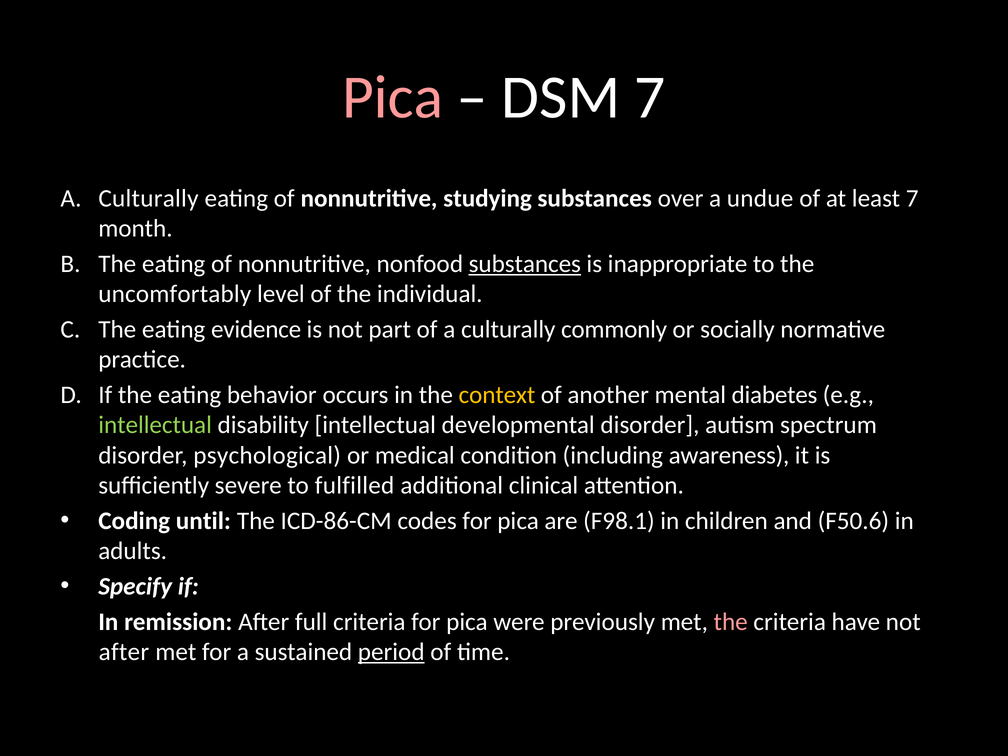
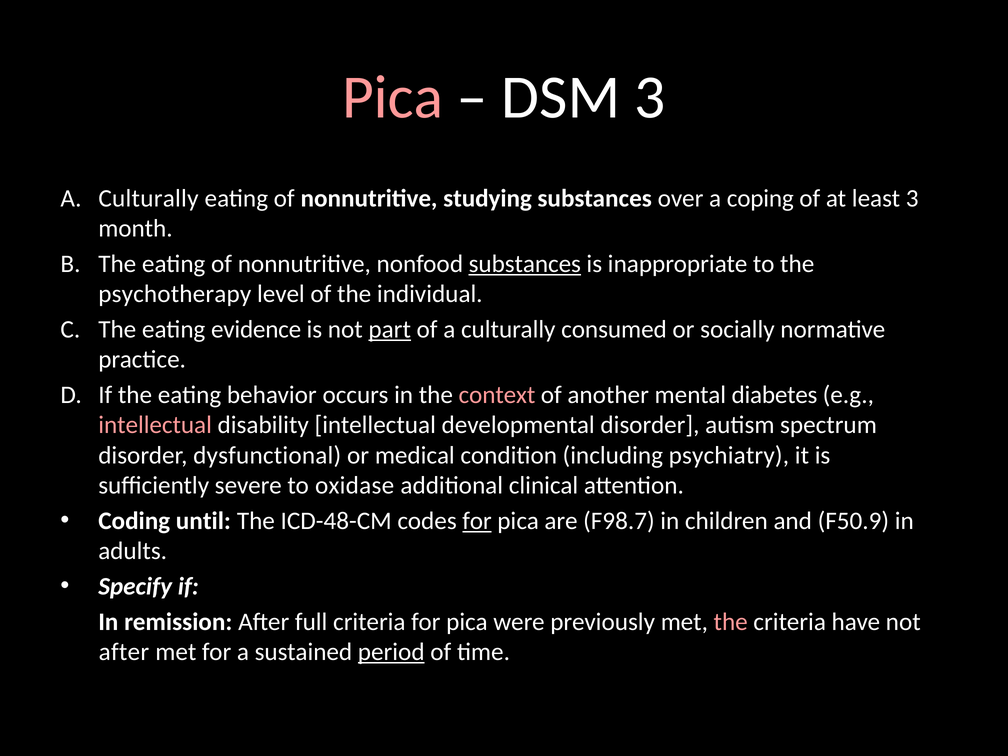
DSM 7: 7 -> 3 (650, 98)
undue: undue -> coping (760, 198)
least 7: 7 -> 3 (912, 198)
uncomfortably: uncomfortably -> psychotherapy (175, 294)
part underline: none -> present (390, 329)
commonly: commonly -> consumed (614, 329)
context colour: yellow -> pink (497, 395)
intellectual colour: light green -> pink (155, 425)
psychological: psychological -> dysfunctional (267, 455)
awareness: awareness -> psychiatry (729, 455)
fulfilled: fulfilled -> oxidase (355, 486)
ICD-86-CM: ICD-86-CM -> ICD-48-CM (336, 521)
for underline: none -> present (477, 521)
F98.1: F98.1 -> F98.7 (619, 521)
F50.6: F50.6 -> F50.9 (853, 521)
